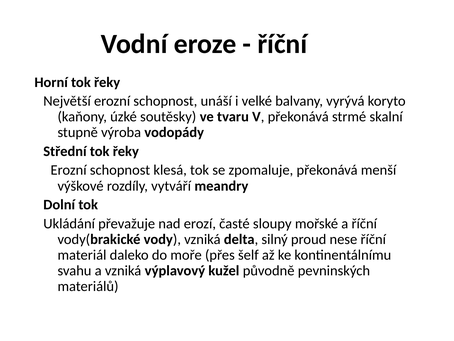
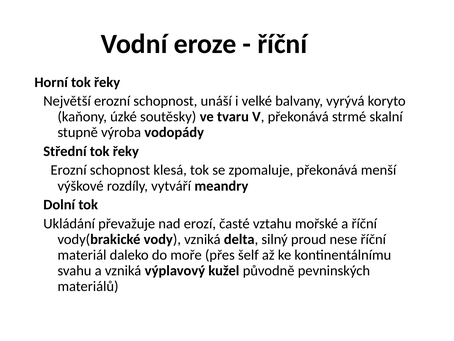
sloupy: sloupy -> vztahu (272, 223)
